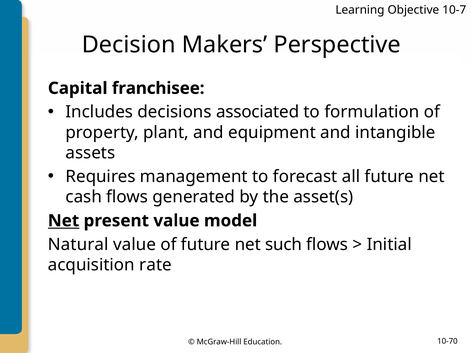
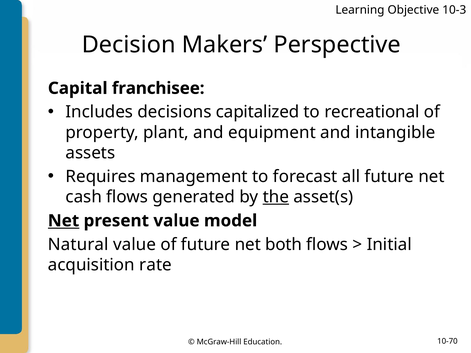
10-7: 10-7 -> 10-3 (454, 10)
associated: associated -> capitalized (258, 112)
formulation: formulation -> recreational (372, 112)
the underline: none -> present (276, 197)
such: such -> both (284, 245)
